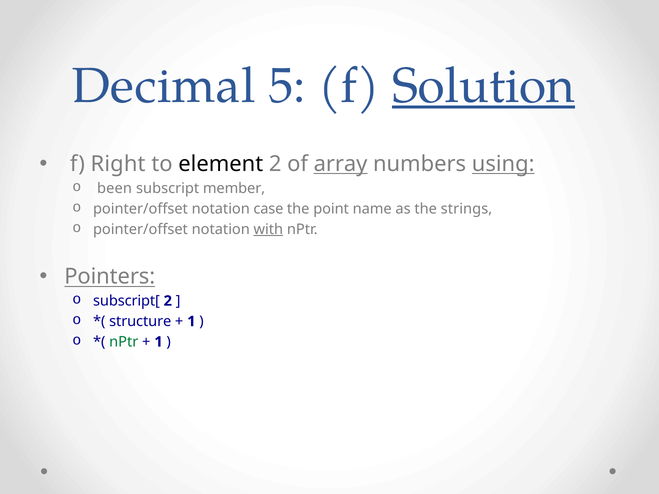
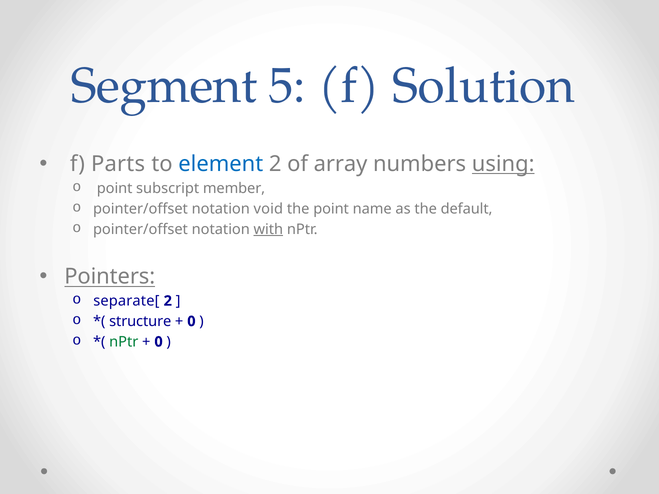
Decimal: Decimal -> Segment (164, 86)
Solution underline: present -> none (484, 86)
Right: Right -> Parts (118, 164)
element colour: black -> blue (221, 164)
array underline: present -> none (341, 164)
been: been -> point (115, 188)
case: case -> void (268, 209)
strings: strings -> default (467, 209)
subscript[: subscript[ -> separate[ (126, 301)
1: 1 -> 0 (191, 322)
1: 1 -> 0 (159, 342)
